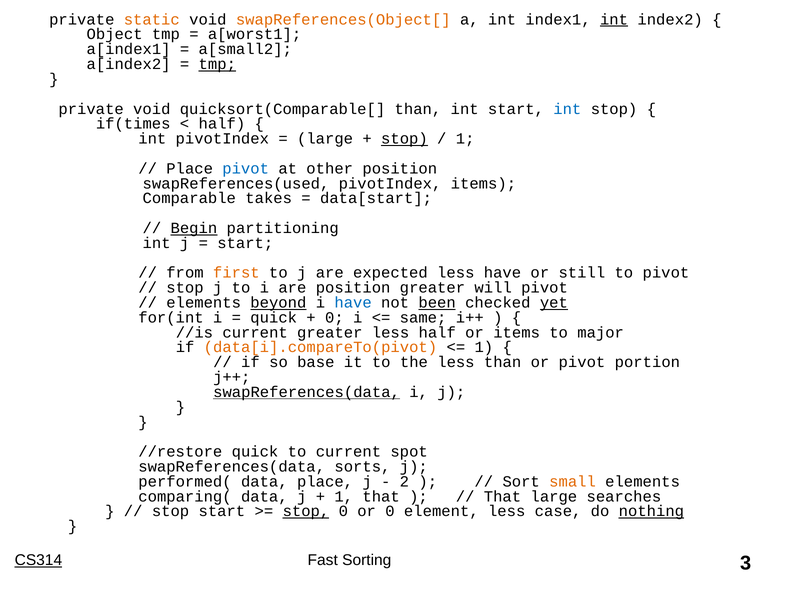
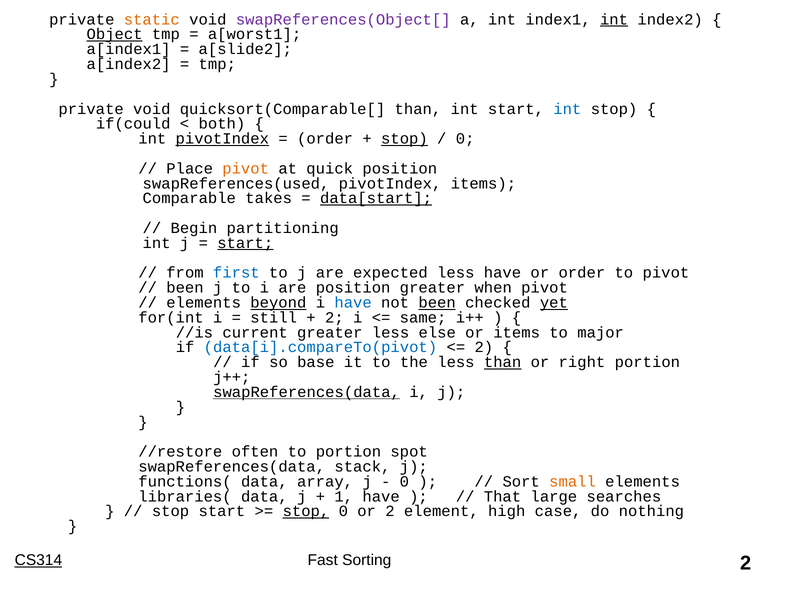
swapReferences(Object[ colour: orange -> purple (343, 19)
Object underline: none -> present (115, 34)
a[small2: a[small2 -> a[slide2 (245, 49)
tmp underline: present -> none (217, 64)
if(times: if(times -> if(could (133, 124)
half: half -> both (222, 124)
pivotIndex underline: none -> present (222, 139)
large: large -> order (325, 139)
1: 1 -> 0 (465, 139)
pivot colour: blue -> orange (246, 169)
other: other -> quick (330, 169)
data[start underline: none -> present (376, 198)
Begin underline: present -> none (194, 228)
start underline: none -> present (245, 243)
first colour: orange -> blue (236, 273)
or still: still -> order (582, 273)
stop: stop -> been (185, 288)
will: will -> when (493, 288)
quick: quick -> still (274, 318)
0: 0 -> 2 (334, 318)
less half: half -> else (437, 333)
data[i].compareTo(pivot colour: orange -> blue (320, 348)
1: 1 -> 2 (484, 348)
than underline: none -> present (503, 362)
or pivot: pivot -> right (582, 362)
//restore quick: quick -> often (255, 452)
to current: current -> portion (348, 452)
sorts: sorts -> stack (362, 467)
performed(: performed( -> functions( (185, 482)
data place: place -> array (325, 482)
2: 2 -> 0 (404, 482)
comparing(: comparing( -> libraries( (185, 497)
1 that: that -> have (381, 497)
or 0: 0 -> 2 (390, 512)
element less: less -> high (507, 512)
nothing underline: present -> none (651, 512)
Sorting 3: 3 -> 2 (746, 563)
